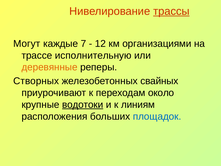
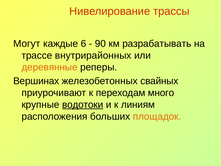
трассы underline: present -> none (171, 11)
7: 7 -> 6 (83, 44)
12: 12 -> 90 (100, 44)
организациями: организациями -> разрабатывать (157, 44)
исполнительную: исполнительную -> внутрирайонных (93, 55)
Створных: Створных -> Вершинах (36, 81)
около: около -> много (161, 93)
площадок colour: blue -> orange (157, 116)
